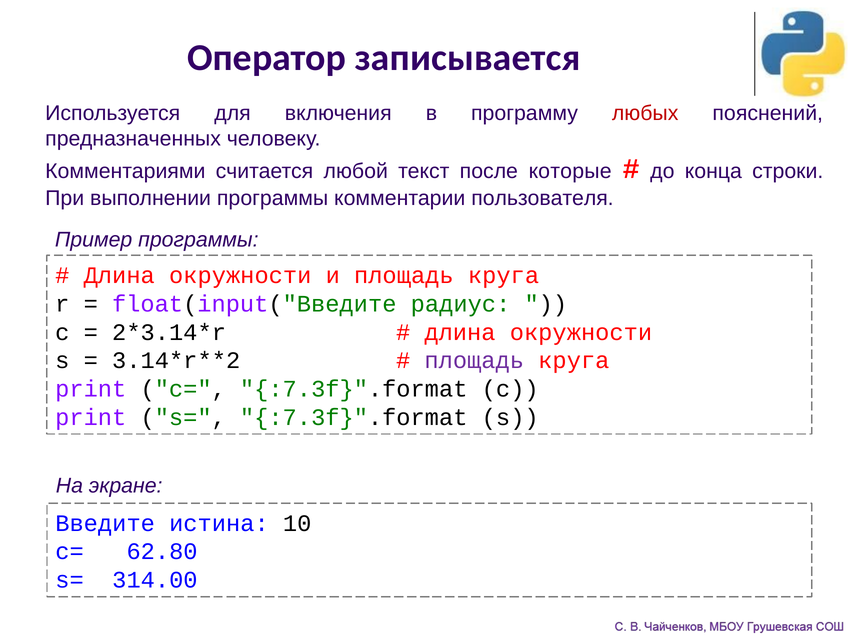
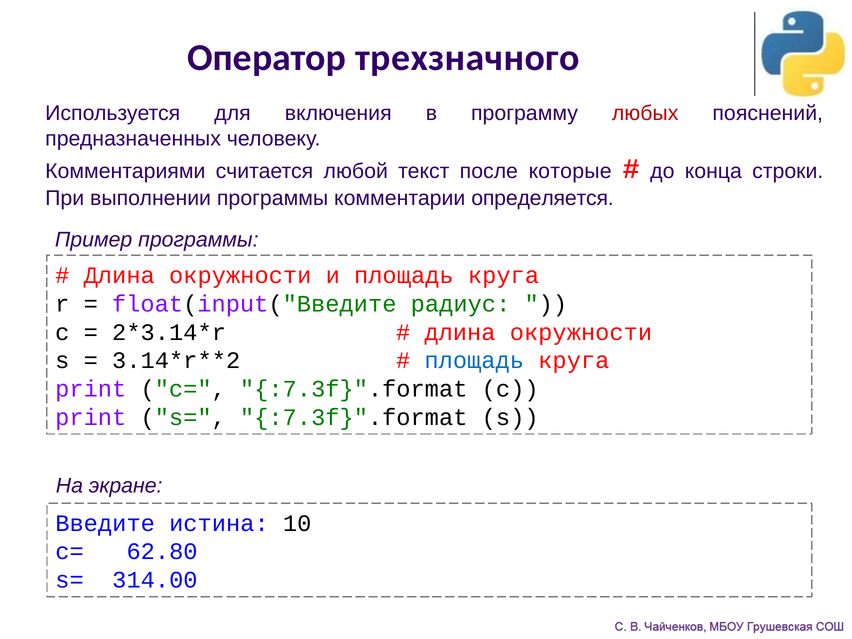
записывается: записывается -> трехзначного (467, 58)
пользователя: пользователя -> определяется (543, 198)
площадь colour: purple -> blue (474, 361)
